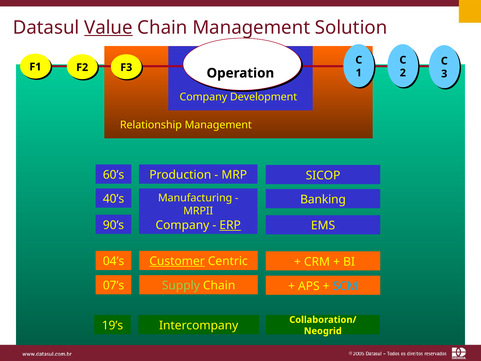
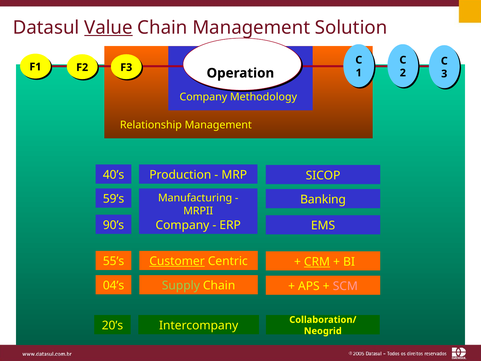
Development: Development -> Methodology (264, 97)
60’s: 60’s -> 40’s (114, 175)
40’s: 40’s -> 59’s (114, 199)
ERP underline: present -> none (230, 225)
04’s: 04’s -> 55’s (114, 261)
CRM underline: none -> present (317, 262)
07’s: 07’s -> 04’s (114, 285)
SCM colour: light blue -> pink (345, 286)
19’s: 19’s -> 20’s (112, 325)
